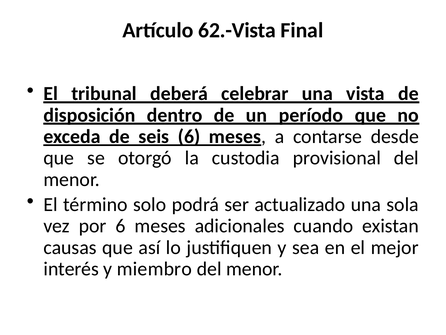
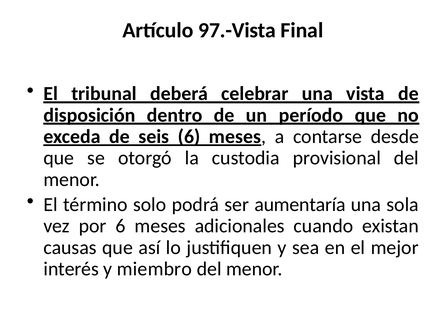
62.-Vista: 62.-Vista -> 97.-Vista (237, 30)
actualizado: actualizado -> aumentaría (300, 204)
